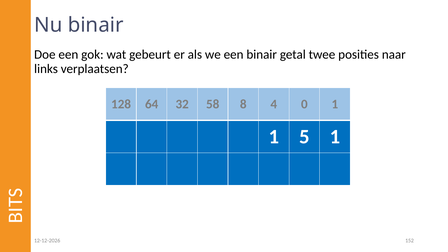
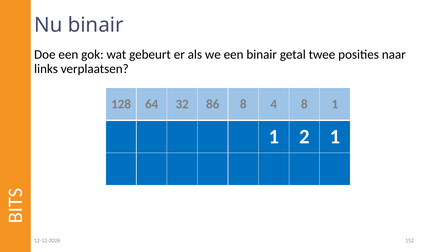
58: 58 -> 86 (213, 104)
4 0: 0 -> 8 (304, 104)
5: 5 -> 2 (304, 137)
